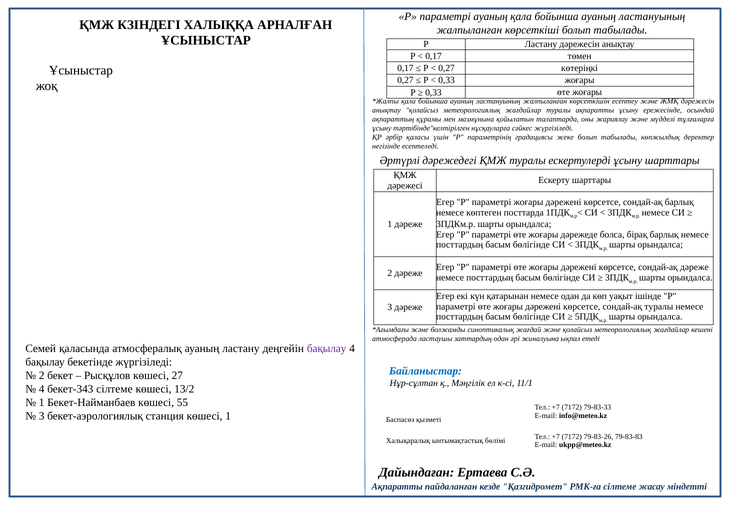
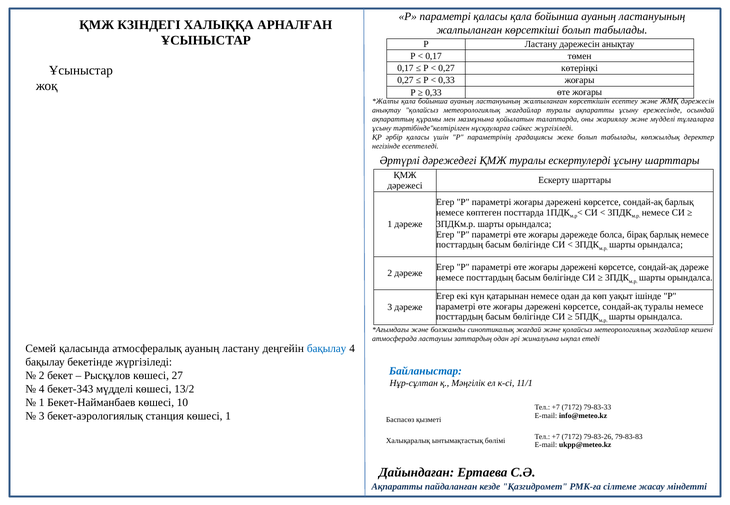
параметрі ауаның: ауаның -> қаласы (491, 16)
бақылау colour: purple -> blue (327, 349)
бекет-343 сілтеме: сілтеме -> мүдделі (115, 389)
55: 55 -> 10 (182, 403)
